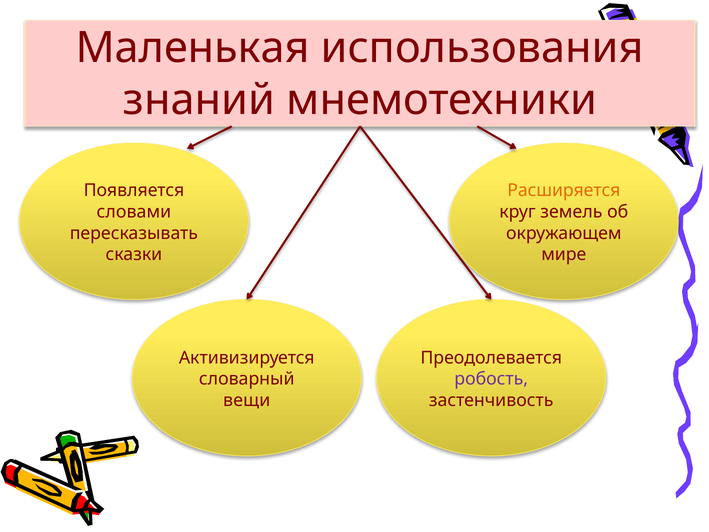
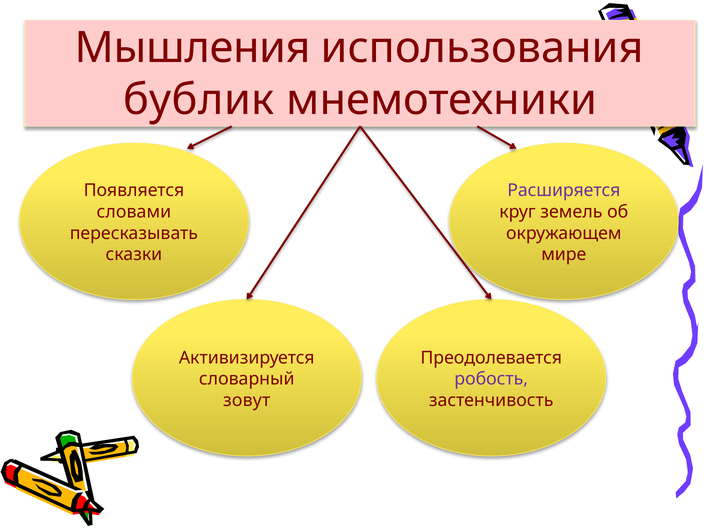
Маленькая: Маленькая -> Мышления (193, 48)
знаний: знаний -> бублик (199, 100)
Расширяется colour: orange -> purple (564, 191)
вещи: вещи -> зовут (247, 400)
